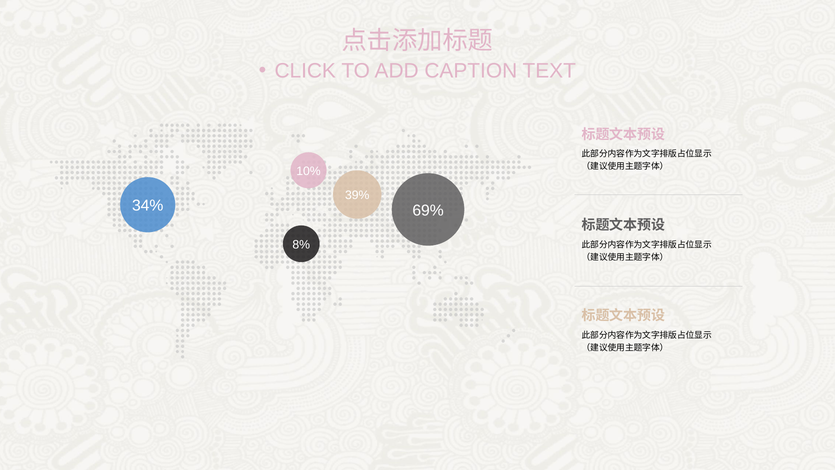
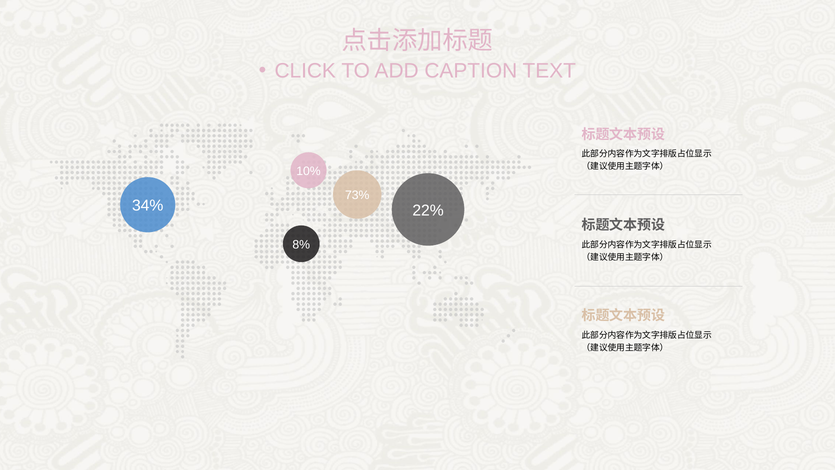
39%: 39% -> 73% (357, 195)
69%: 69% -> 22% (428, 210)
